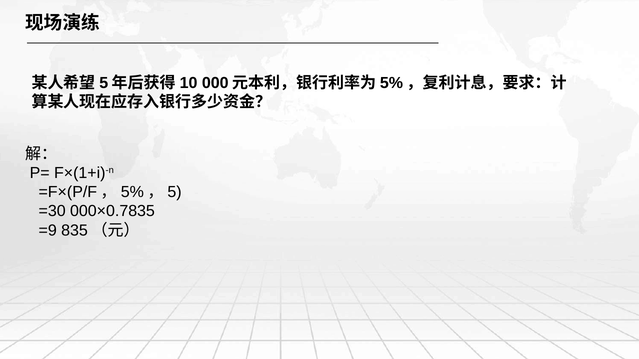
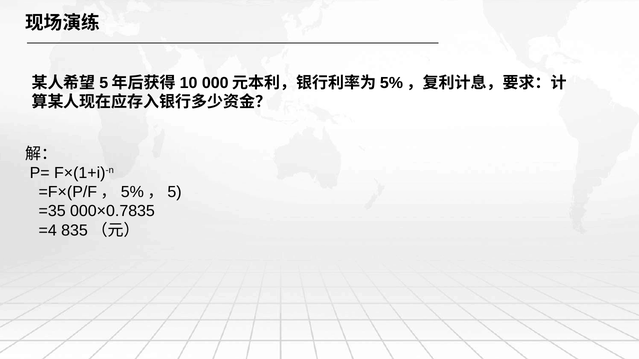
=30: =30 -> =35 (52, 211)
=9: =9 -> =4 (48, 231)
